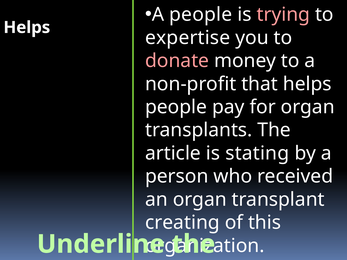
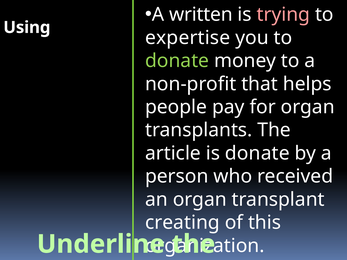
A people: people -> written (201, 15)
Helps: Helps -> Using (27, 27)
donate colour: pink -> light green (177, 61)
is stating: stating -> donate (257, 153)
